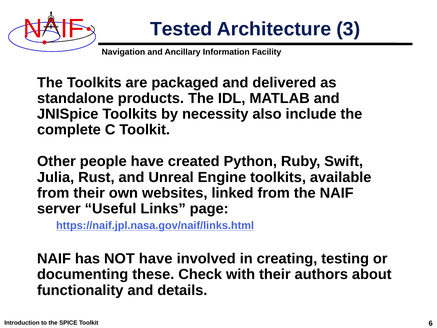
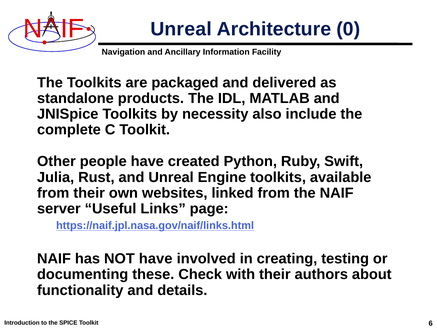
Tested: Tested -> Unreal (181, 29)
3: 3 -> 0 (348, 29)
